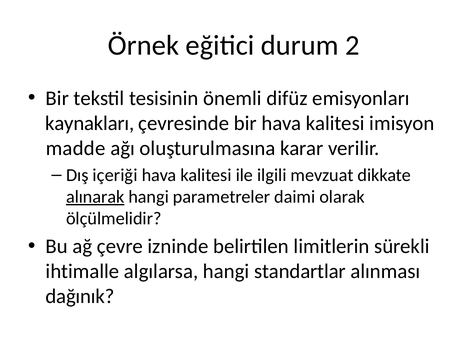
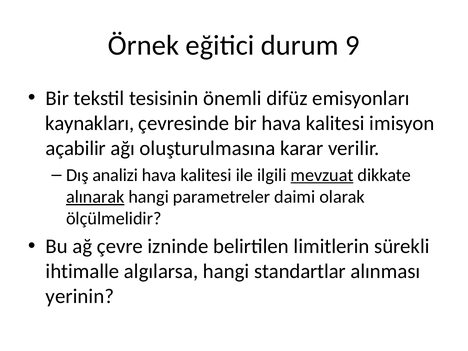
2: 2 -> 9 (352, 45)
madde: madde -> açabilir (76, 148)
içeriği: içeriği -> analizi (115, 175)
mevzuat underline: none -> present (322, 175)
dağınık: dağınık -> yerinin (80, 296)
